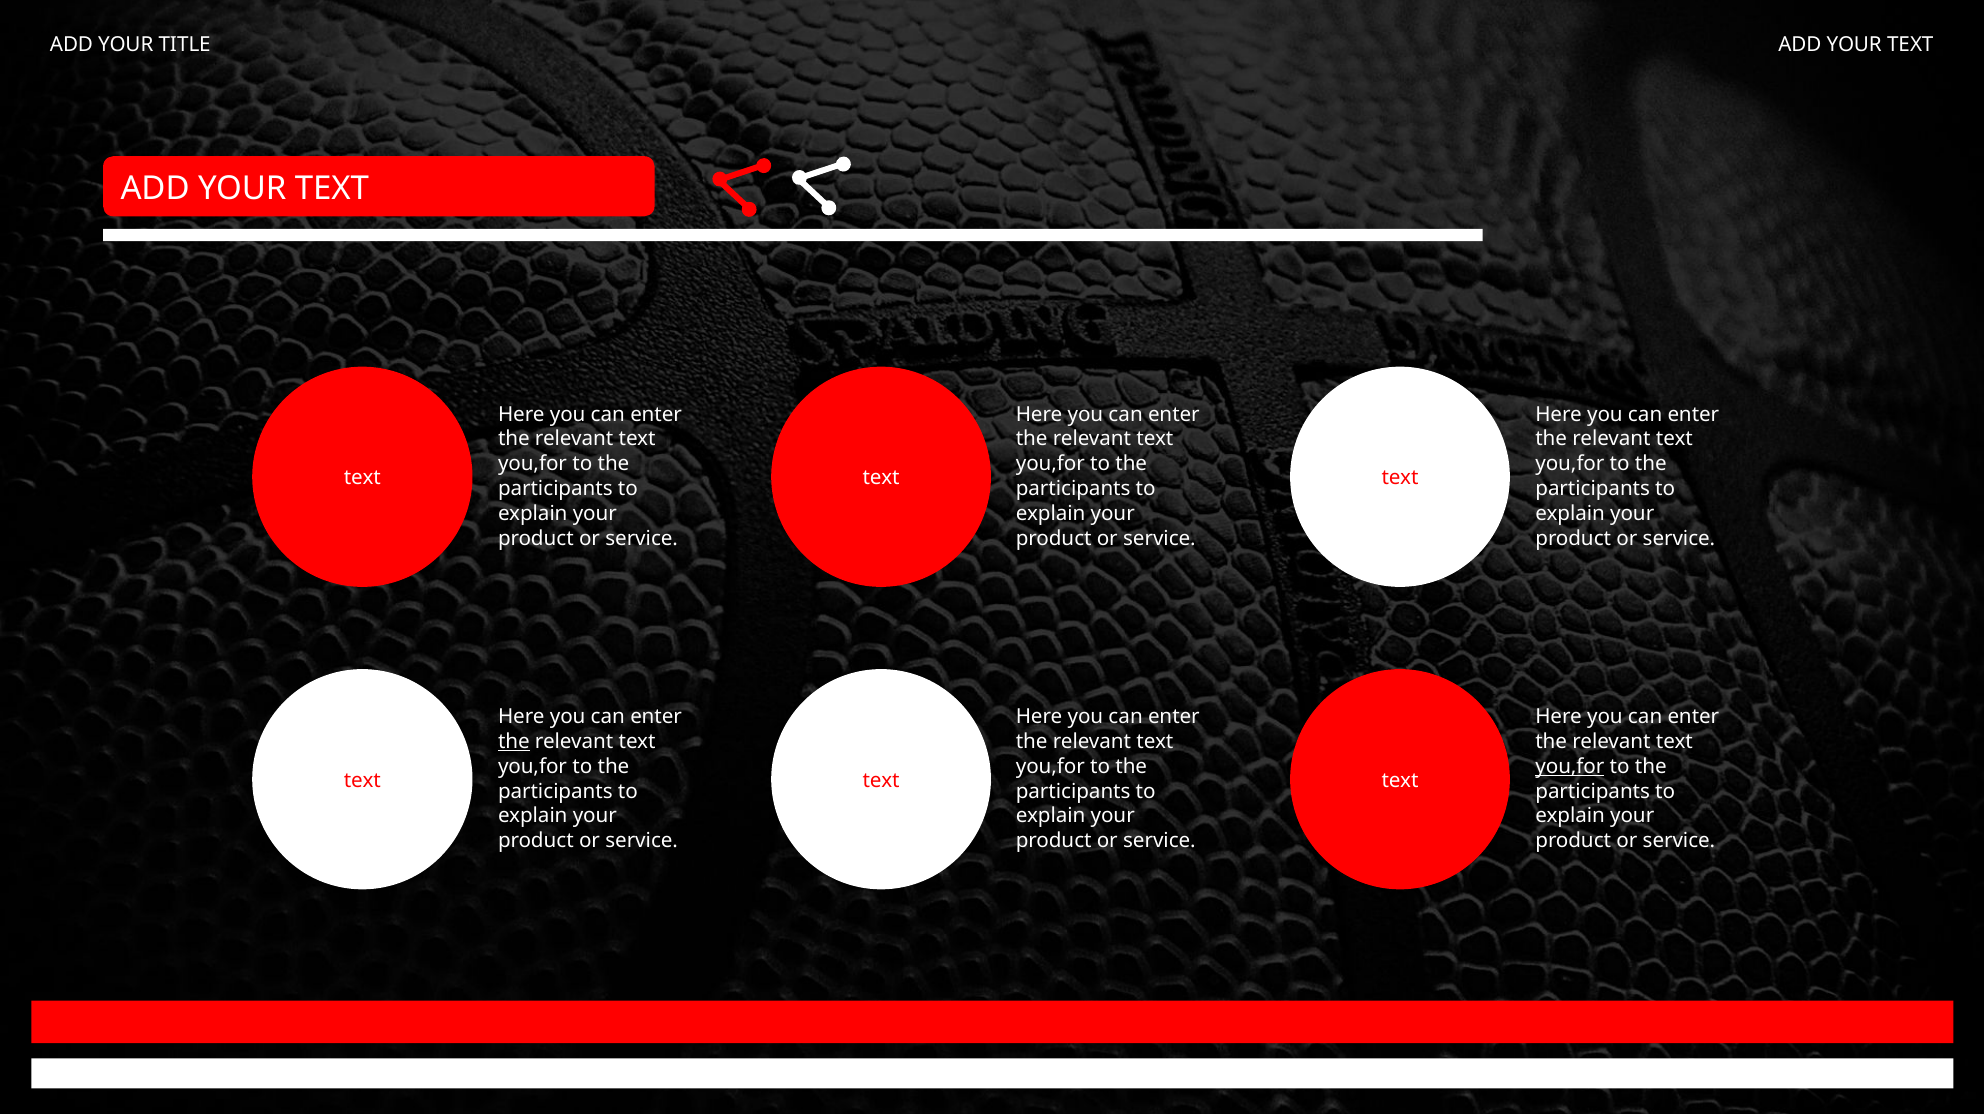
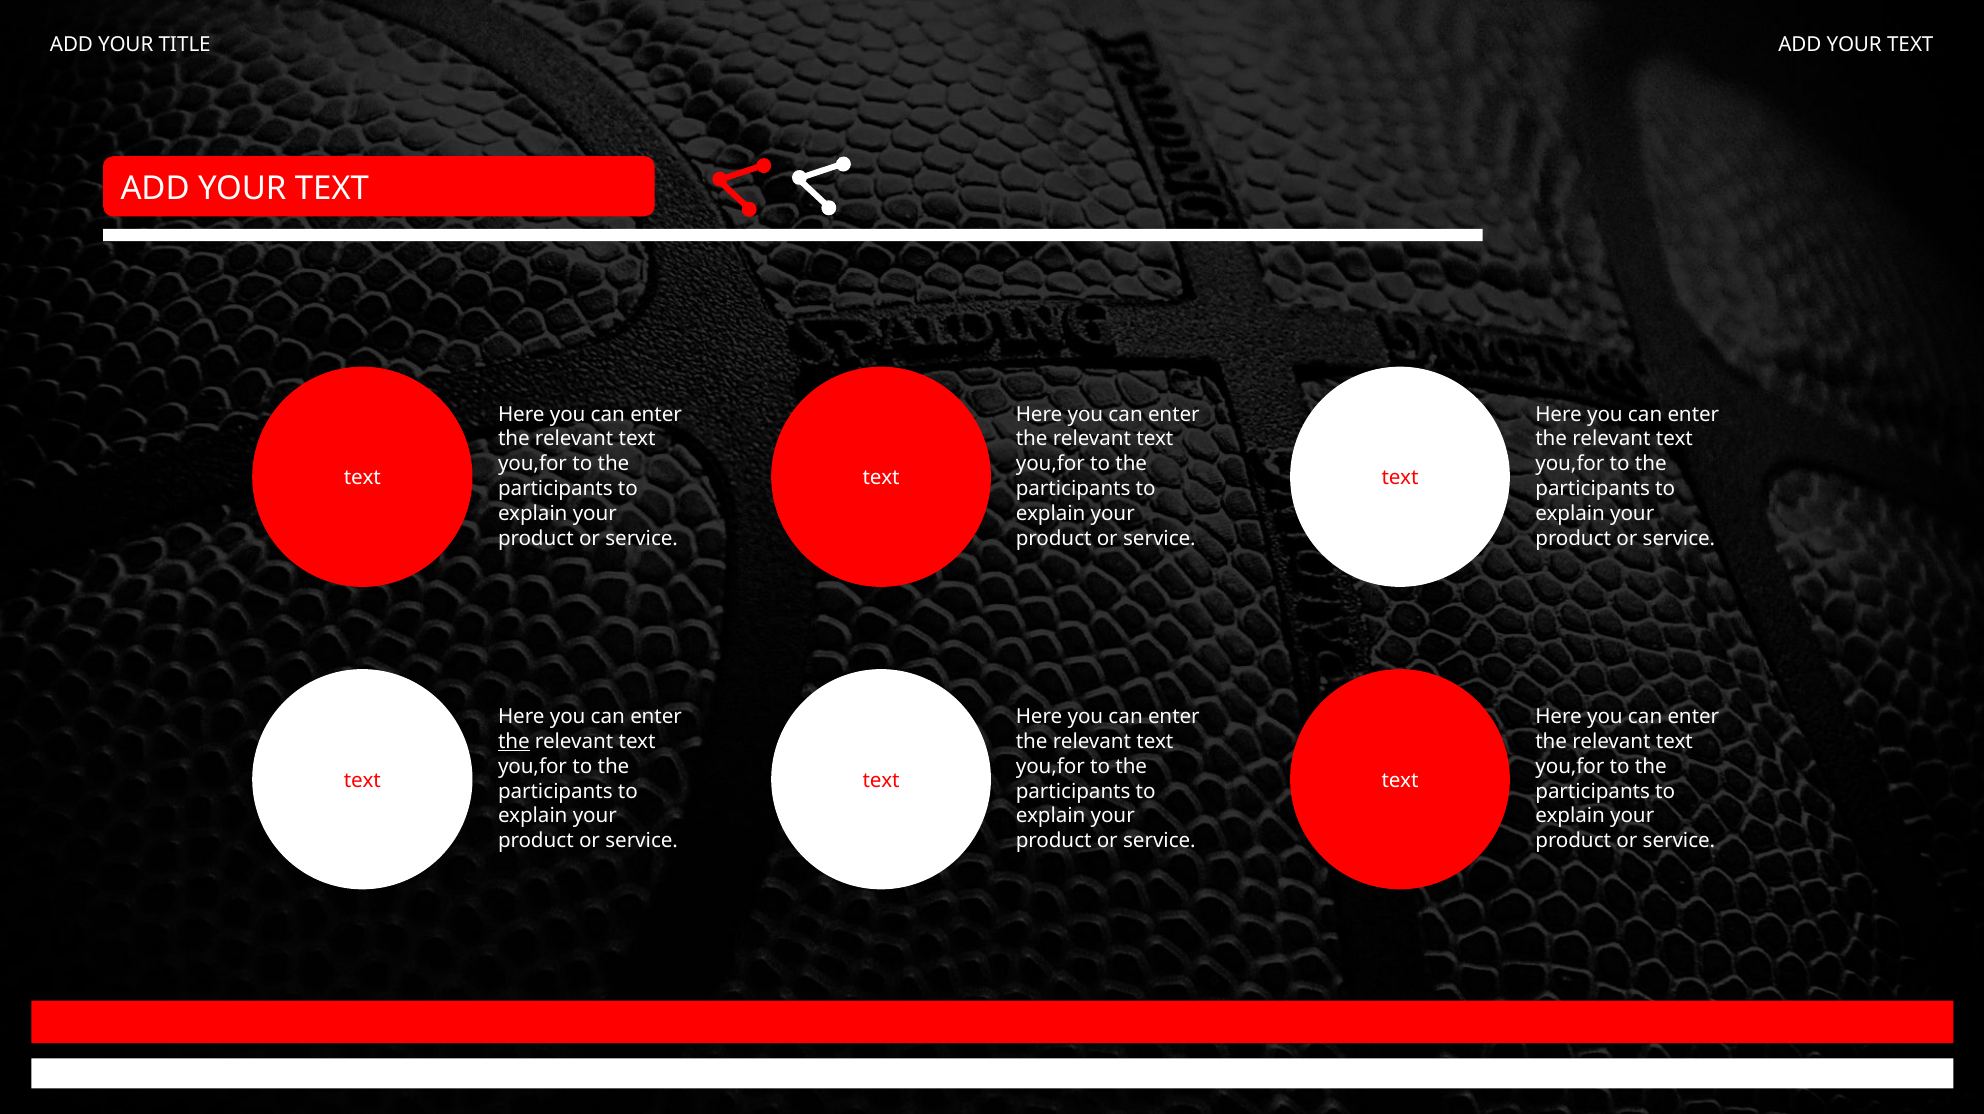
you,for underline: present -> none (1570, 767)
